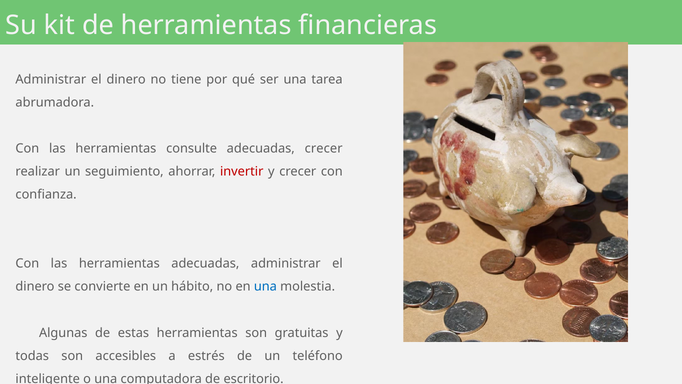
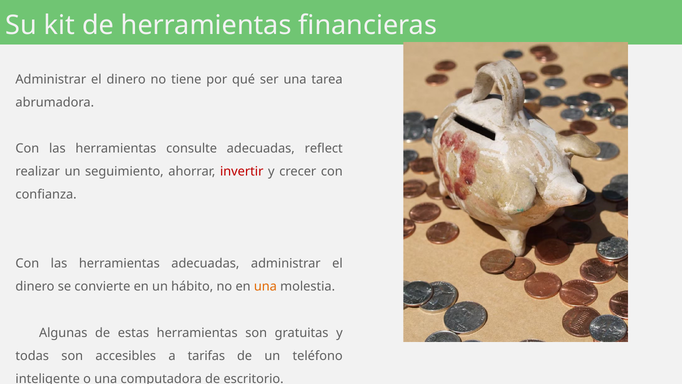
adecuadas crecer: crecer -> reflect (324, 148)
una colour: blue -> orange (265, 286)
estrés: estrés -> tarifas (206, 356)
